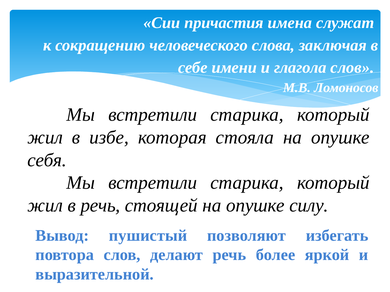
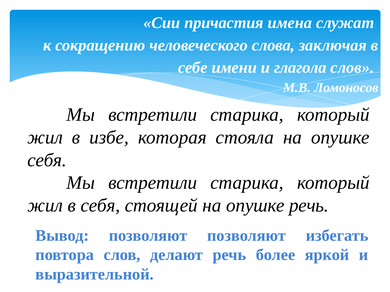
в речь: речь -> себя (100, 206)
опушке силу: силу -> речь (309, 206)
Вывод пушистый: пушистый -> позволяют (148, 236)
